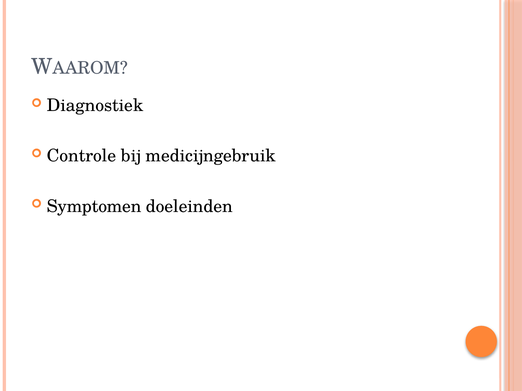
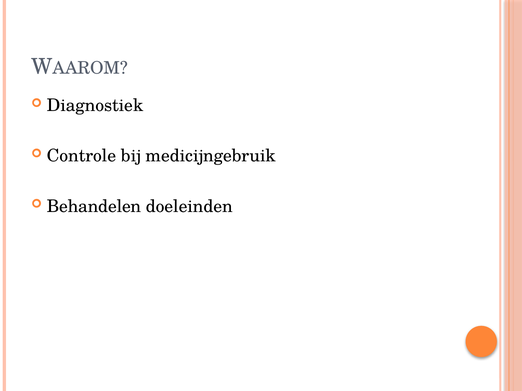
Symptomen: Symptomen -> Behandelen (94, 207)
